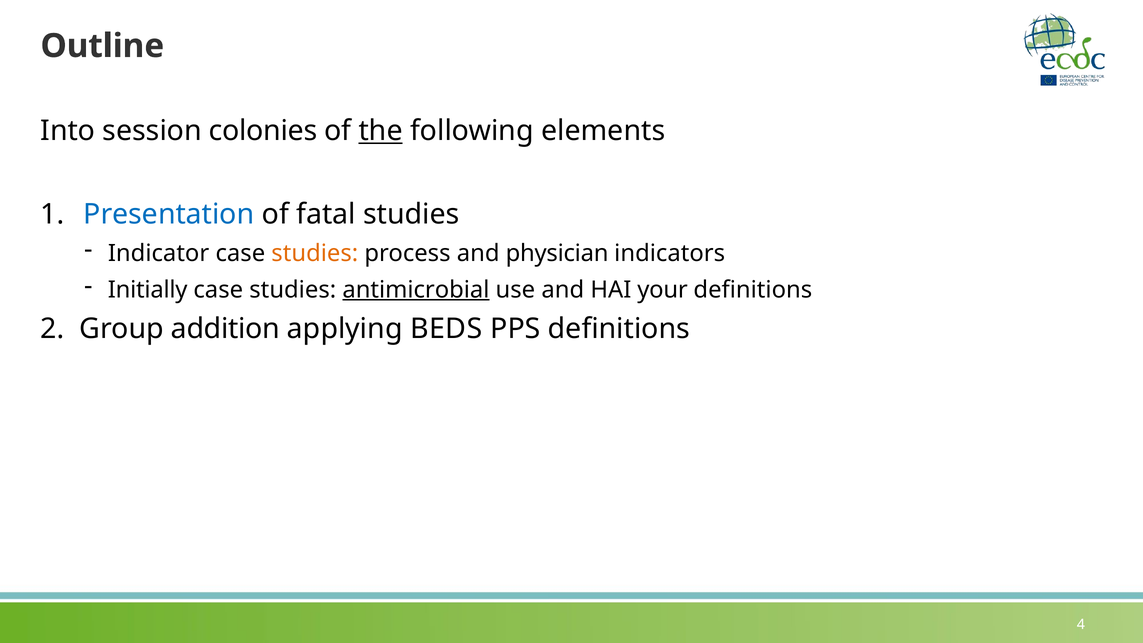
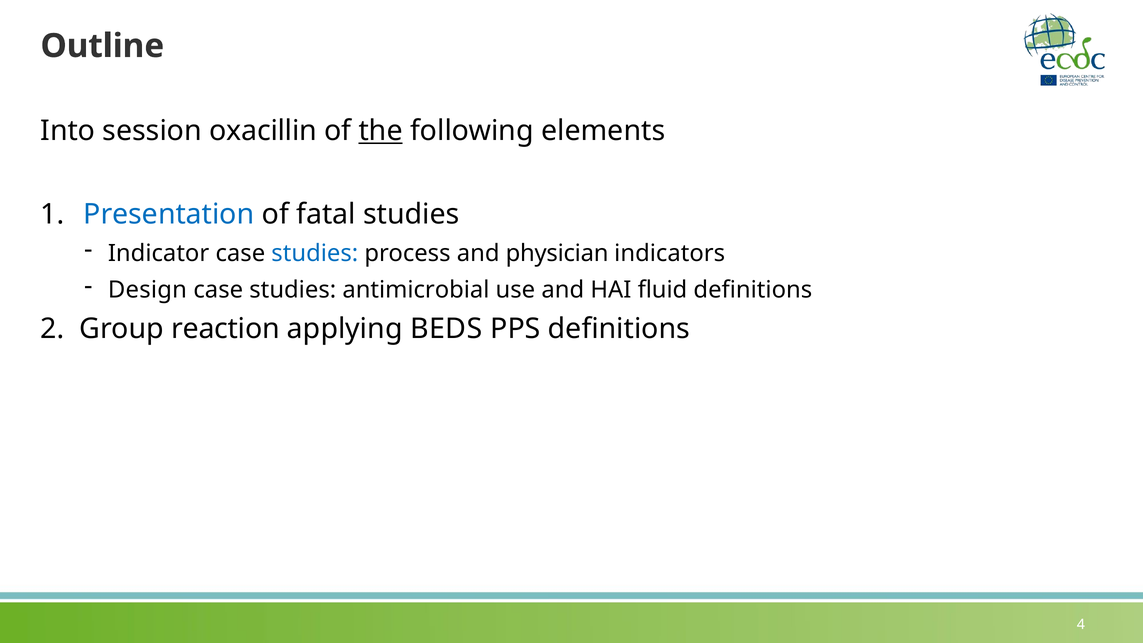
colonies: colonies -> oxacillin (263, 131)
studies colour: orange -> blue (315, 253)
Initially: Initially -> Design (147, 290)
antimicrobial underline: present -> none (416, 290)
your: your -> fluid (662, 290)
addition: addition -> reaction (225, 329)
